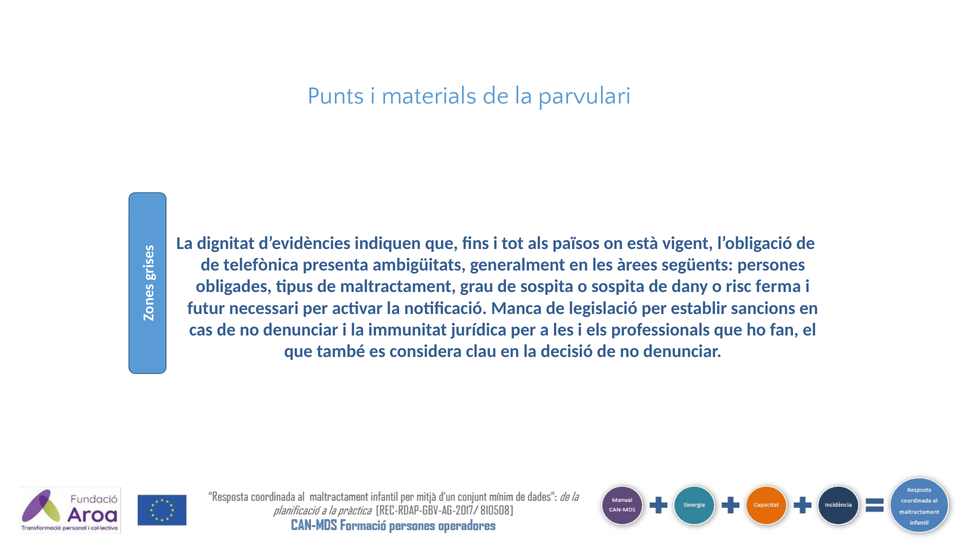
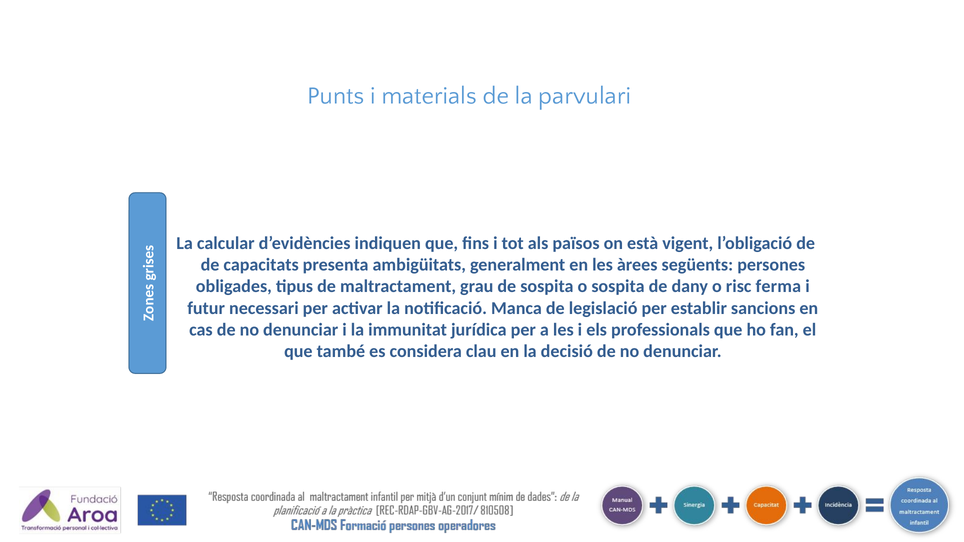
dignitat: dignitat -> calcular (226, 243)
telefònica: telefònica -> capacitats (261, 265)
